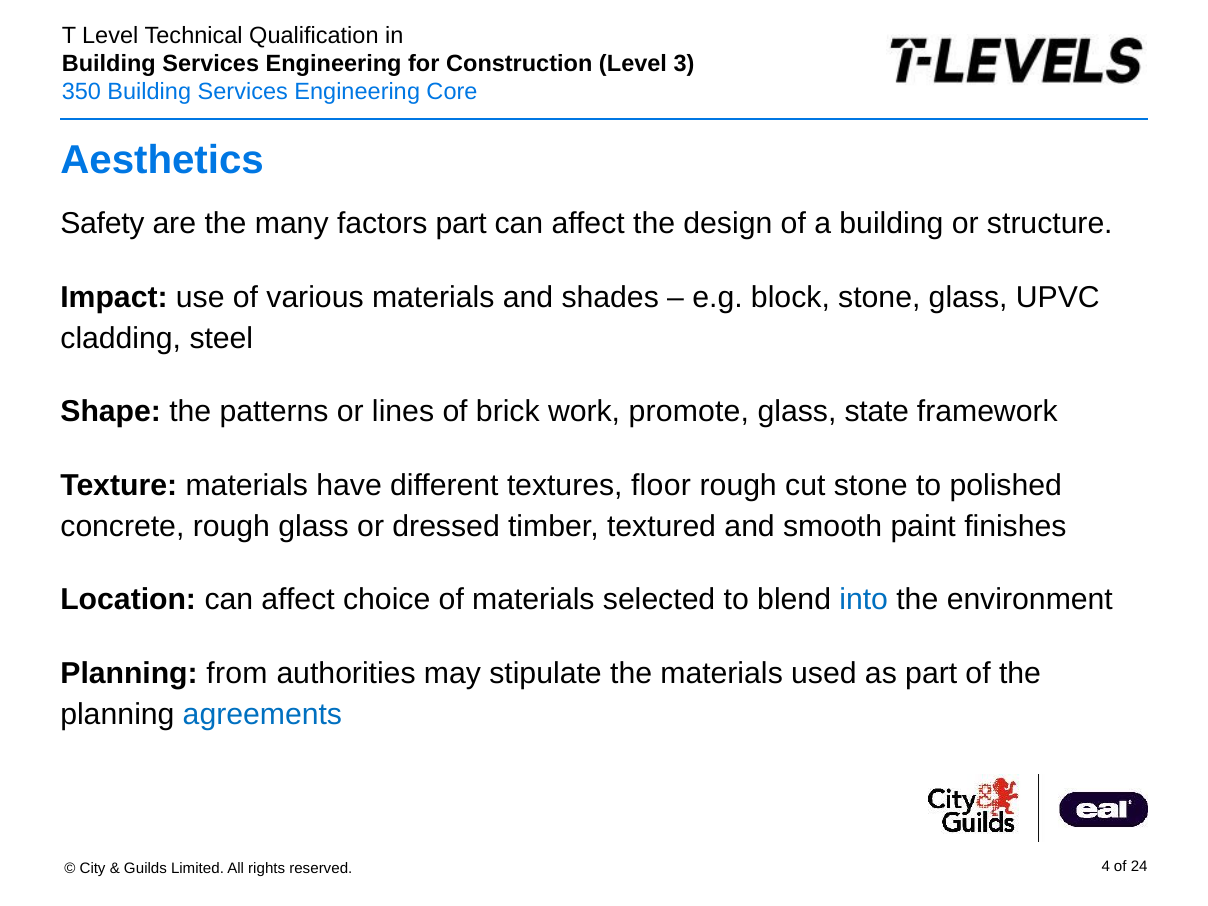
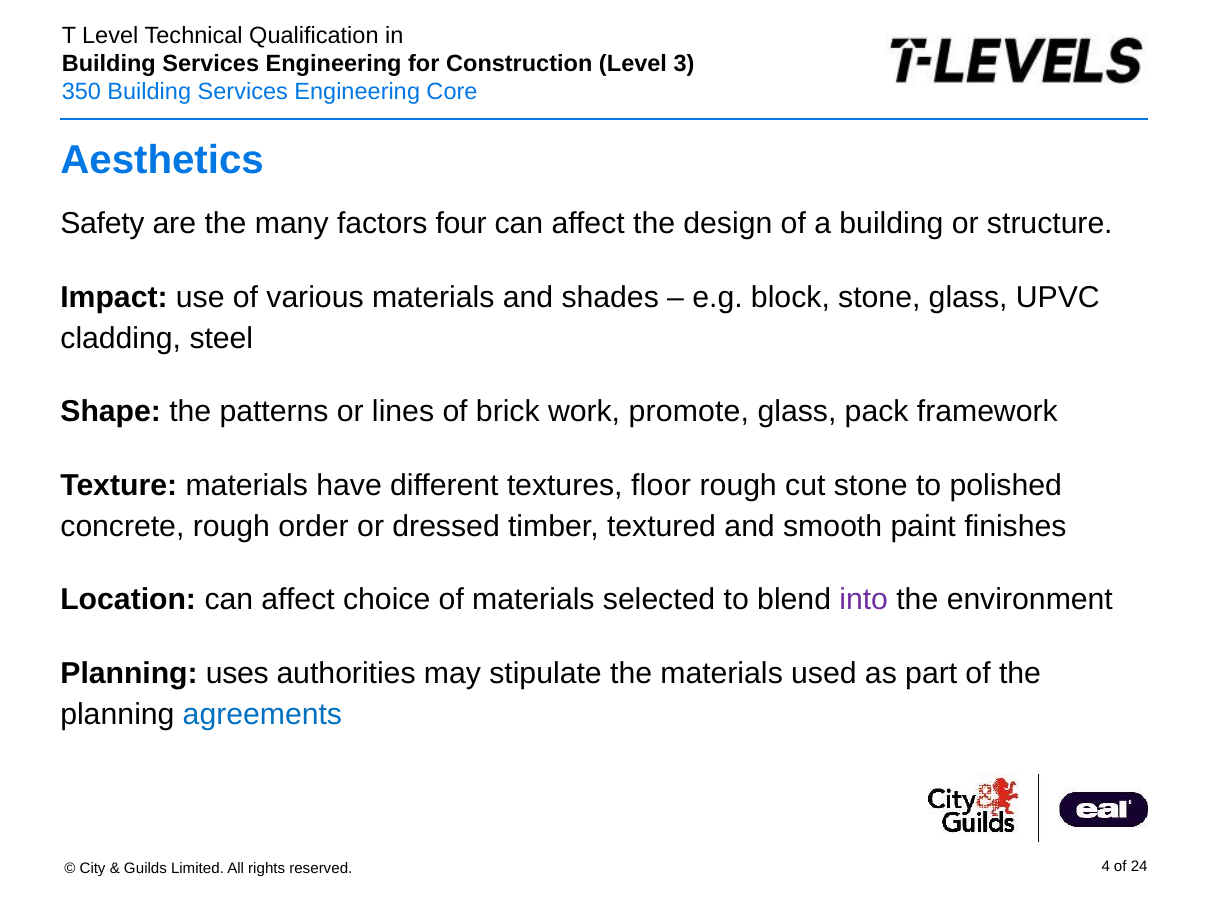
factors part: part -> four (461, 224)
state: state -> pack (877, 412)
rough glass: glass -> order (314, 526)
into colour: blue -> purple (864, 600)
from: from -> uses (237, 674)
